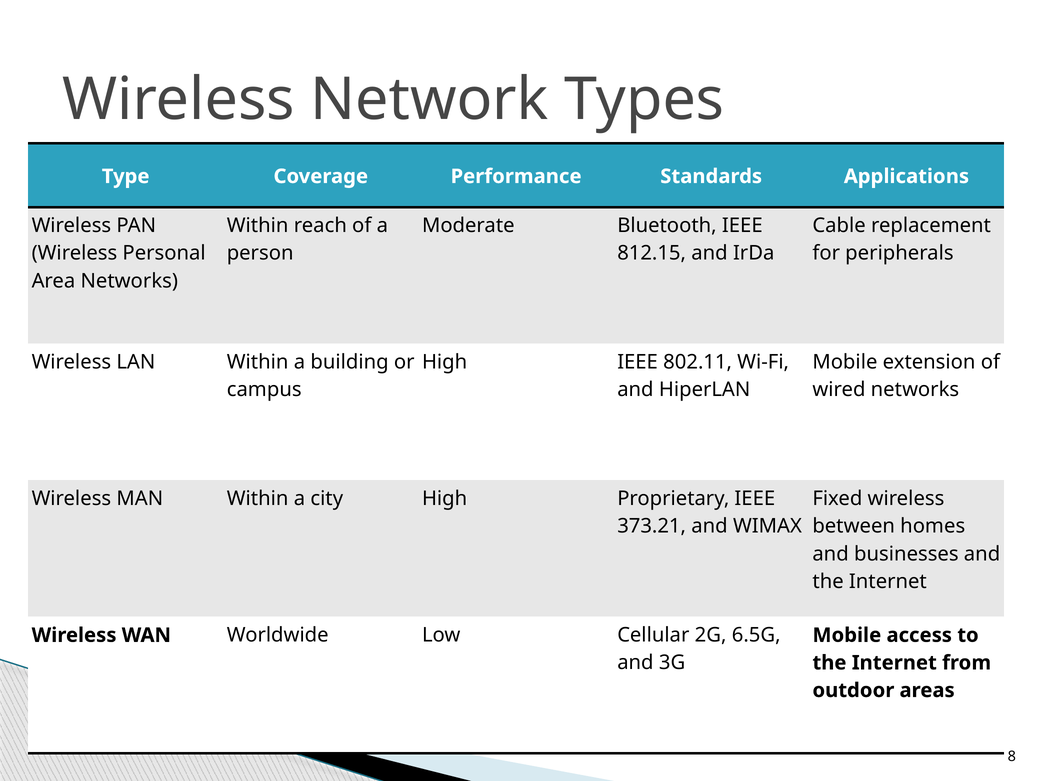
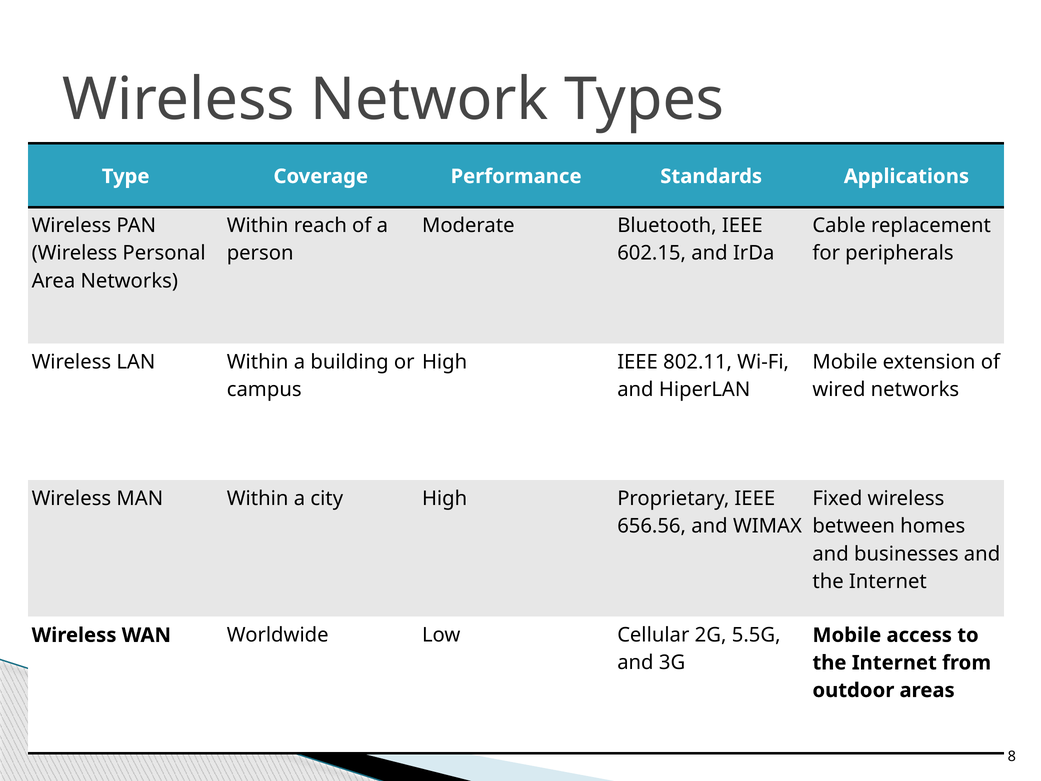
812.15: 812.15 -> 602.15 (652, 253)
373.21: 373.21 -> 656.56 (652, 526)
6.5G: 6.5G -> 5.5G (756, 635)
